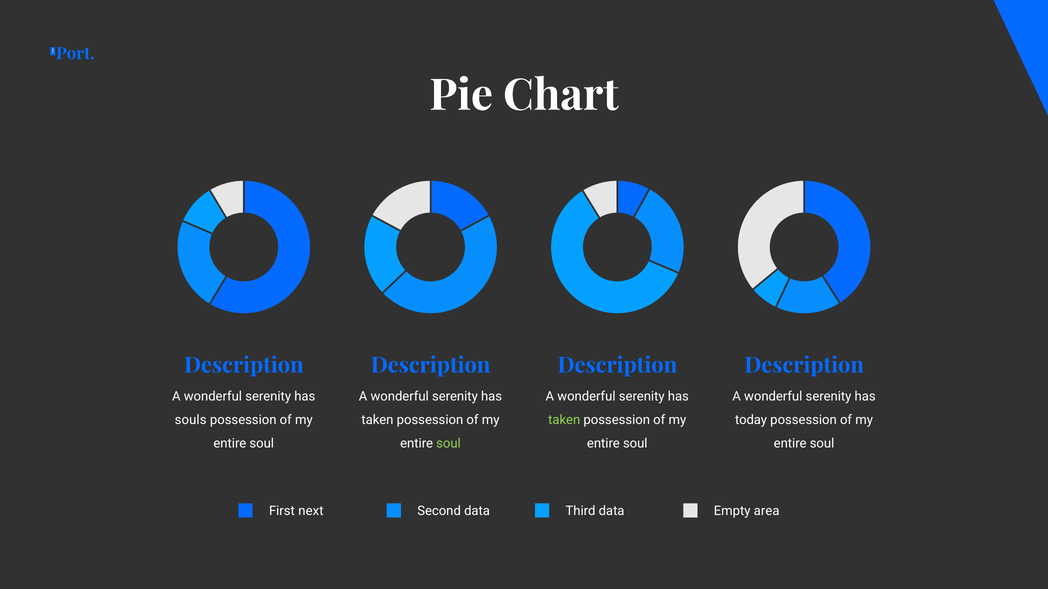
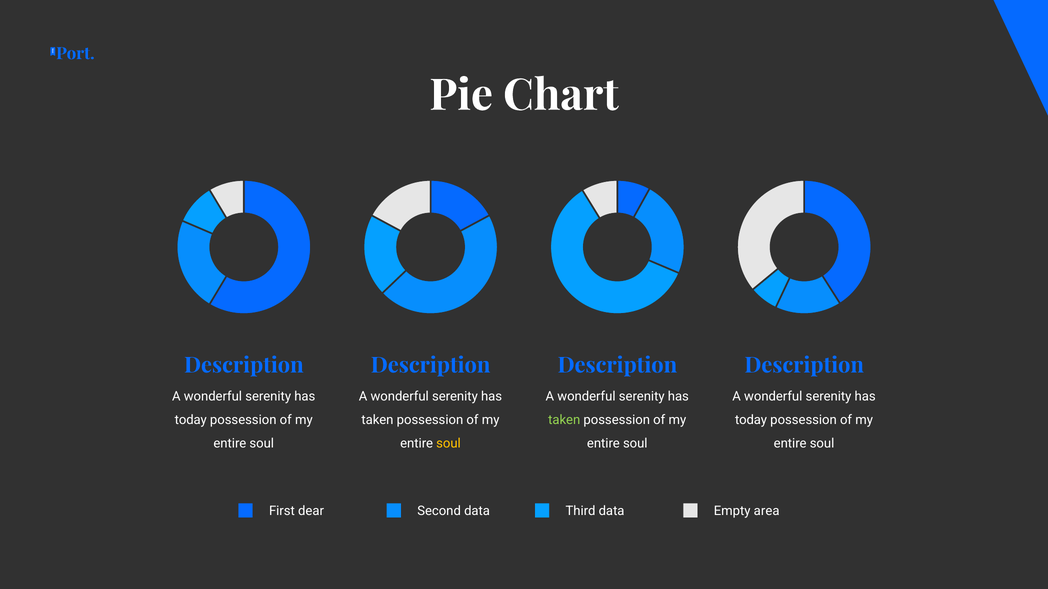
souls: souls -> today (191, 420)
soul colour: light green -> yellow (449, 444)
next: next -> dear (311, 511)
